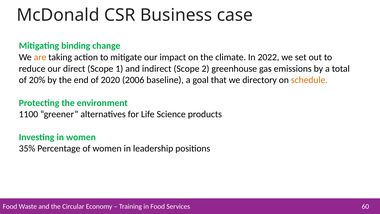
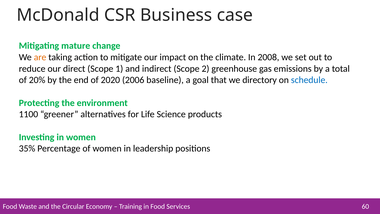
binding: binding -> mature (76, 46)
2022: 2022 -> 2008 (268, 57)
schedule colour: orange -> blue (309, 80)
